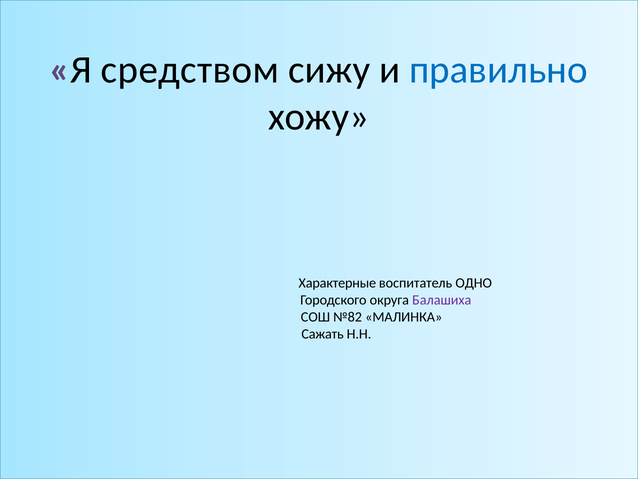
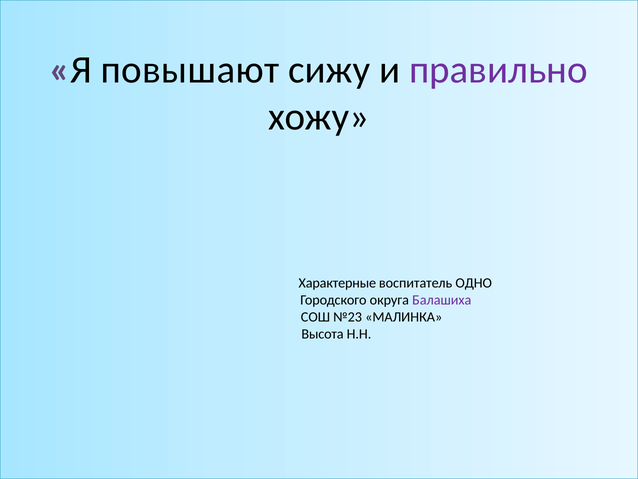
средством: средством -> повышают (190, 70)
правильно colour: blue -> purple (498, 70)
№82: №82 -> №23 (348, 317)
Сажать: Сажать -> Высота (323, 334)
